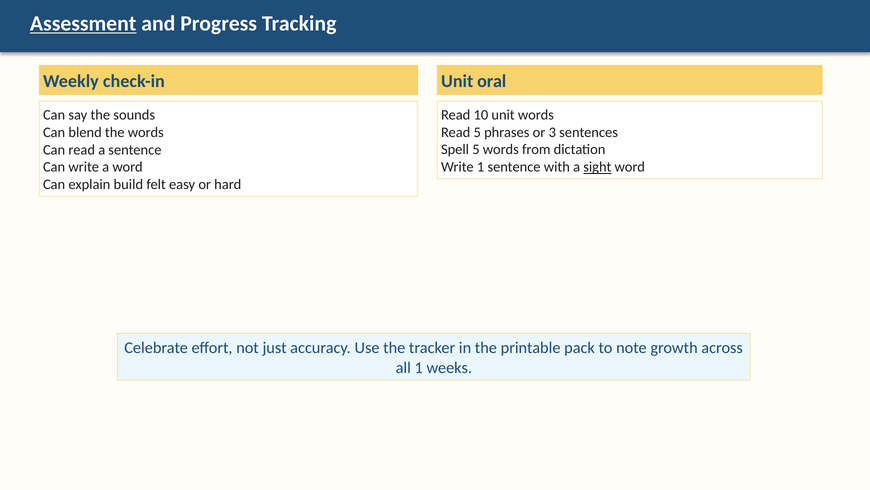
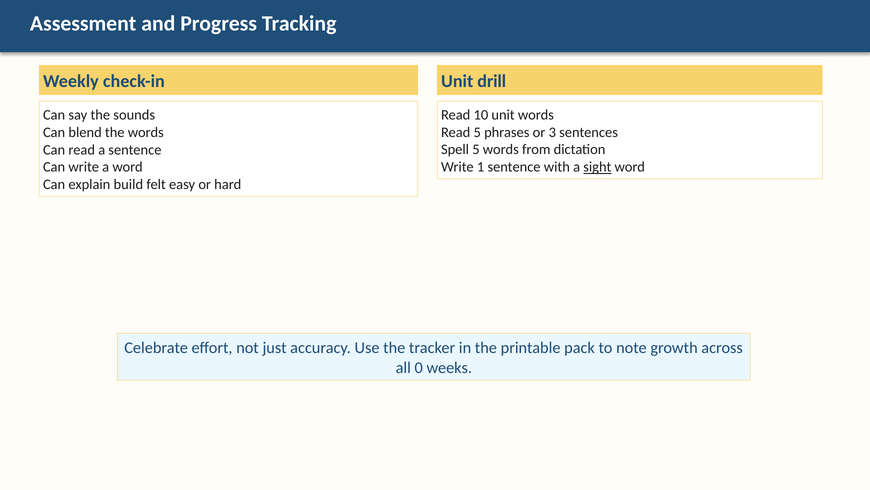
Assessment underline: present -> none (83, 24)
oral: oral -> drill (492, 81)
all 1: 1 -> 0 (419, 367)
